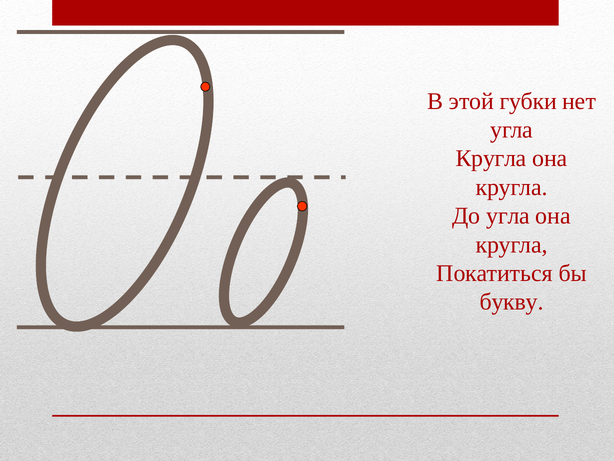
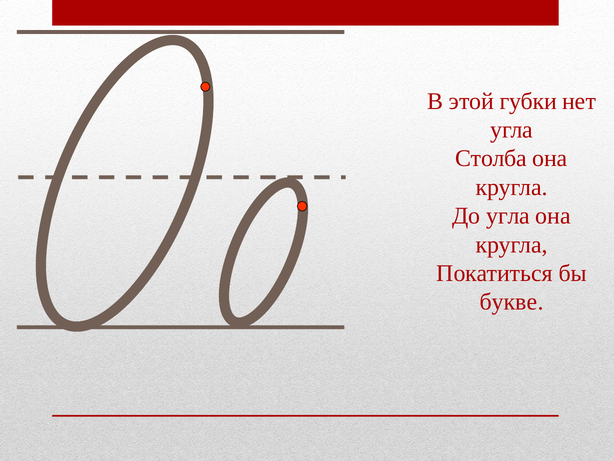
Кругла: Кругла -> Столба (491, 158)
букву: букву -> букве (512, 302)
